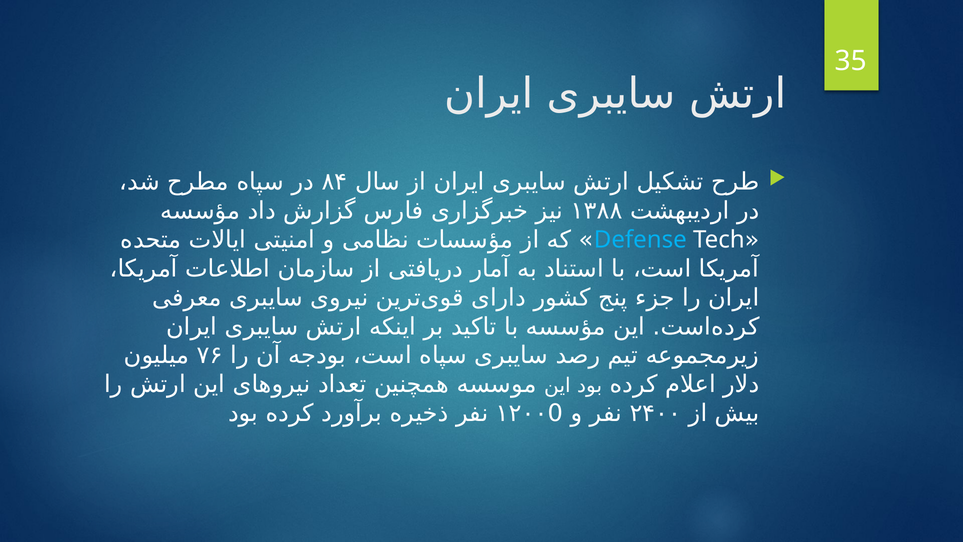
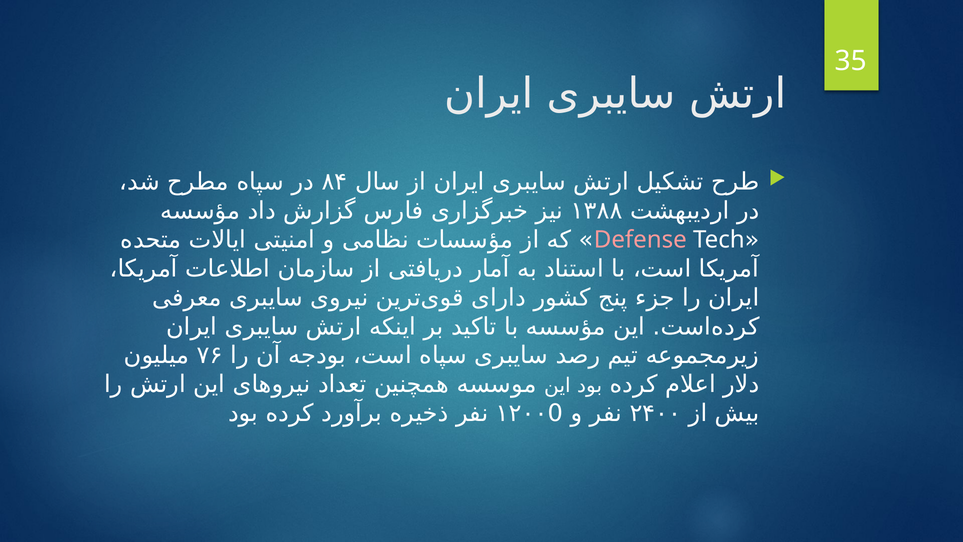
Defense colour: light blue -> pink (640, 240)
